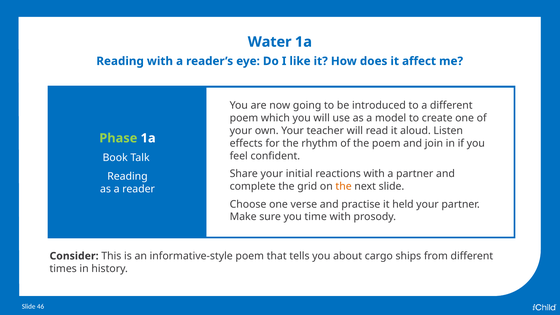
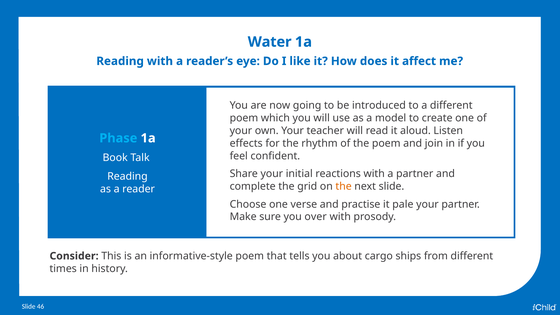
Phase colour: light green -> light blue (118, 138)
held: held -> pale (403, 204)
time: time -> over (316, 217)
